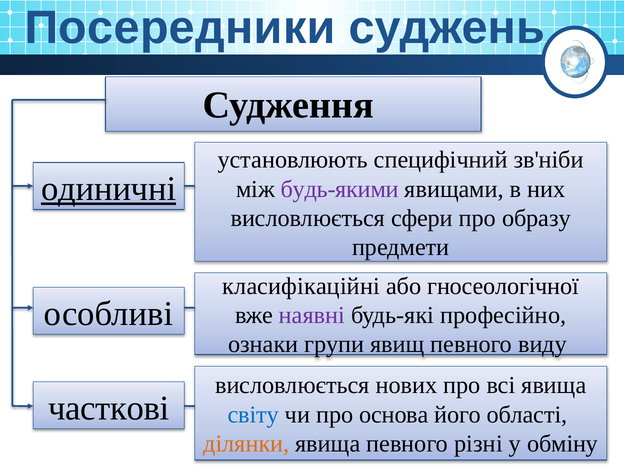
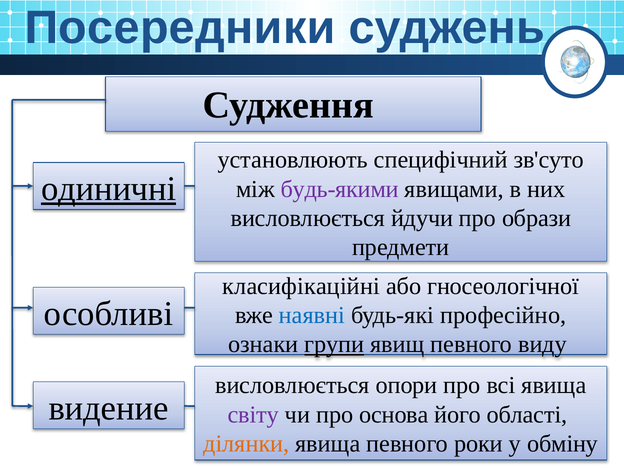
зв'ніби: зв'ніби -> зв'суто (549, 160)
сфери: сфери -> йдучи (422, 218)
образу: образу -> образи (537, 218)
наявні colour: purple -> blue (312, 315)
групи underline: none -> present (334, 344)
нових: нових -> опори (407, 385)
часткові: часткові -> видение (109, 408)
світу colour: blue -> purple (253, 415)
різні: різні -> роки (478, 444)
